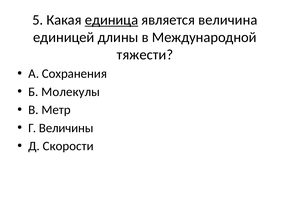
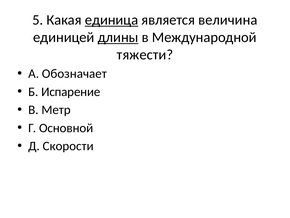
длины underline: none -> present (118, 37)
Сохранения: Сохранения -> Обозначает (74, 74)
Молекулы: Молекулы -> Испарение (71, 92)
Величины: Величины -> Основной (66, 128)
